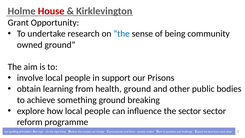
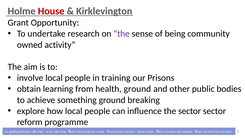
the colour: blue -> purple (122, 34)
owned ground: ground -> activity (60, 45)
support: support -> training (116, 78)
